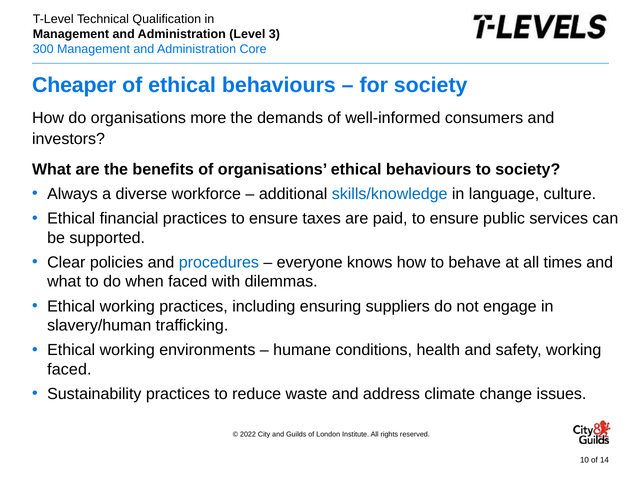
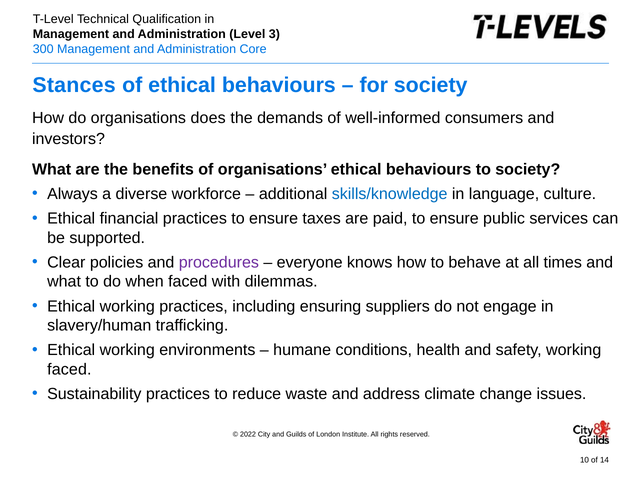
Cheaper: Cheaper -> Stances (74, 85)
more: more -> does (208, 118)
procedures colour: blue -> purple (219, 262)
